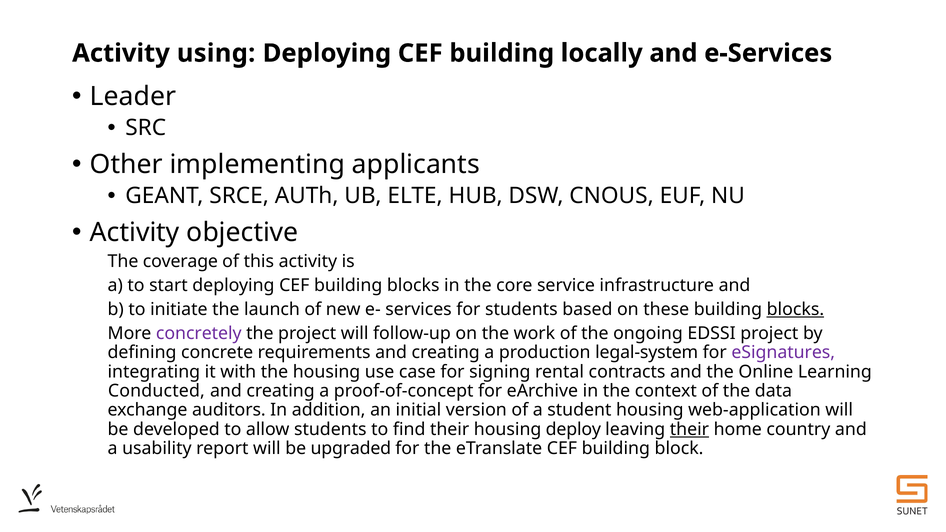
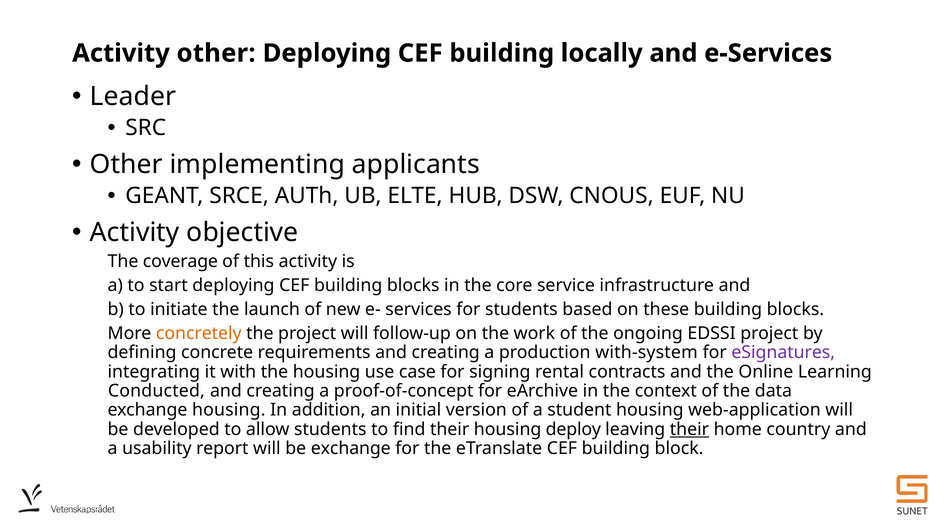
Activity using: using -> other (216, 53)
blocks underline: present -> none (795, 309)
concretely colour: purple -> orange (199, 334)
legal-system: legal-system -> with-system (647, 353)
exchange auditors: auditors -> housing (229, 410)
be upgraded: upgraded -> exchange (351, 449)
